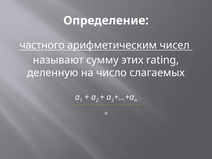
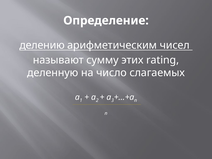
частного: частного -> делению (42, 45)
